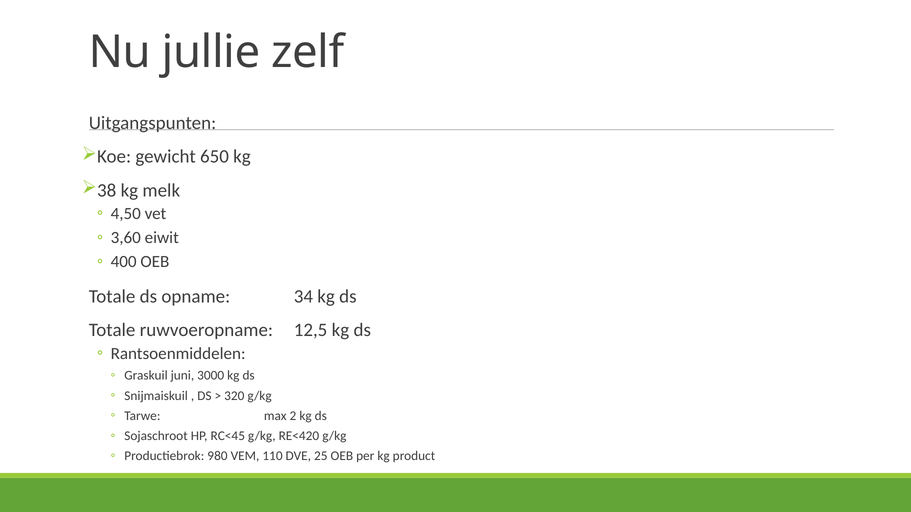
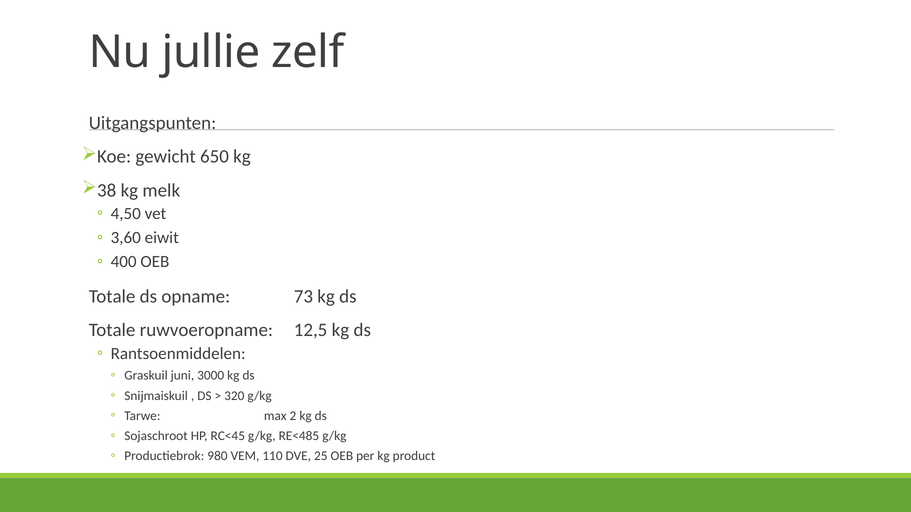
34: 34 -> 73 (303, 297)
RE<420: RE<420 -> RE<485 (299, 436)
